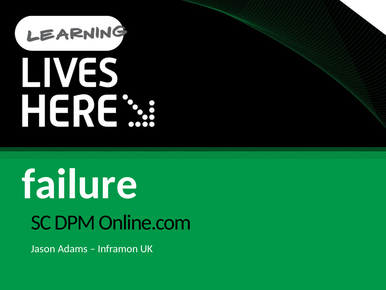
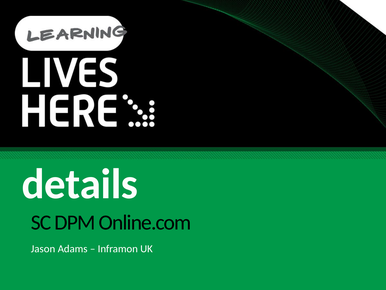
failure: failure -> details (80, 184)
